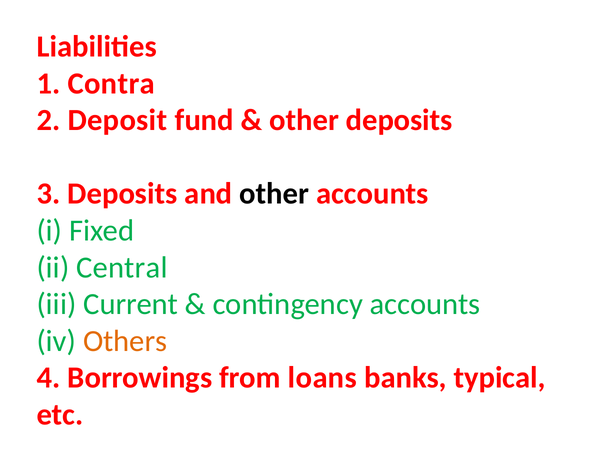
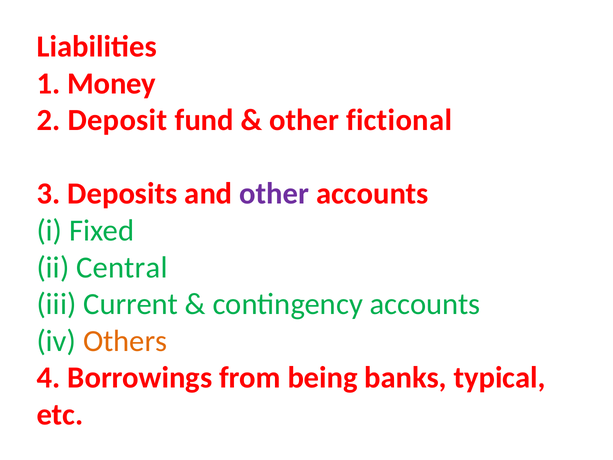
Contra: Contra -> Money (112, 83)
other deposits: deposits -> fictional (399, 120)
other colour: black -> purple (274, 194)
loans: loans -> being (323, 378)
